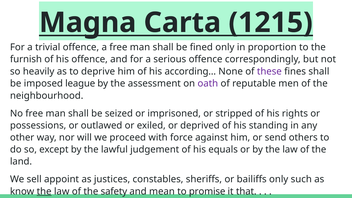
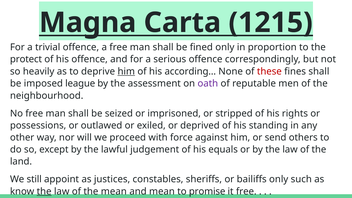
furnish: furnish -> protect (26, 59)
him underline: none -> present (126, 71)
these colour: purple -> red (269, 71)
sell: sell -> still (34, 179)
the safety: safety -> mean (114, 191)
it that: that -> free (246, 191)
